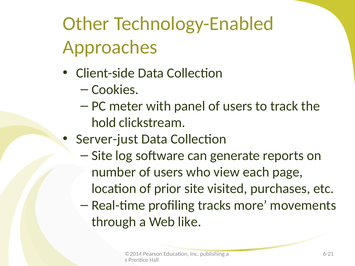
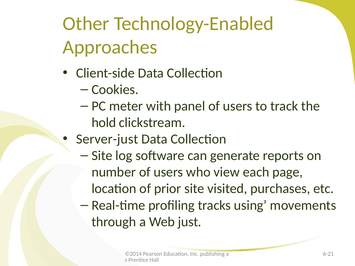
more: more -> using (250, 205)
like: like -> just (190, 222)
